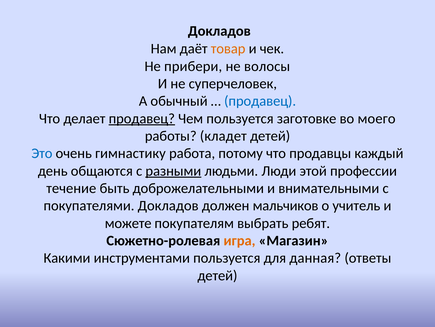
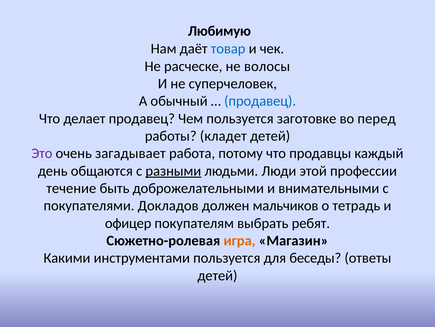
Докладов: Докладов -> Любимую (219, 31)
товар colour: orange -> blue (228, 49)
прибери: прибери -> расческе (193, 66)
продавец underline: present -> none (142, 118)
моего: моего -> перед (377, 118)
Это colour: blue -> purple (42, 153)
гимнастику: гимнастику -> загадывает (130, 153)
учитель: учитель -> тетрадь (356, 205)
можете: можете -> офицер (128, 223)
данная: данная -> беседы (315, 258)
